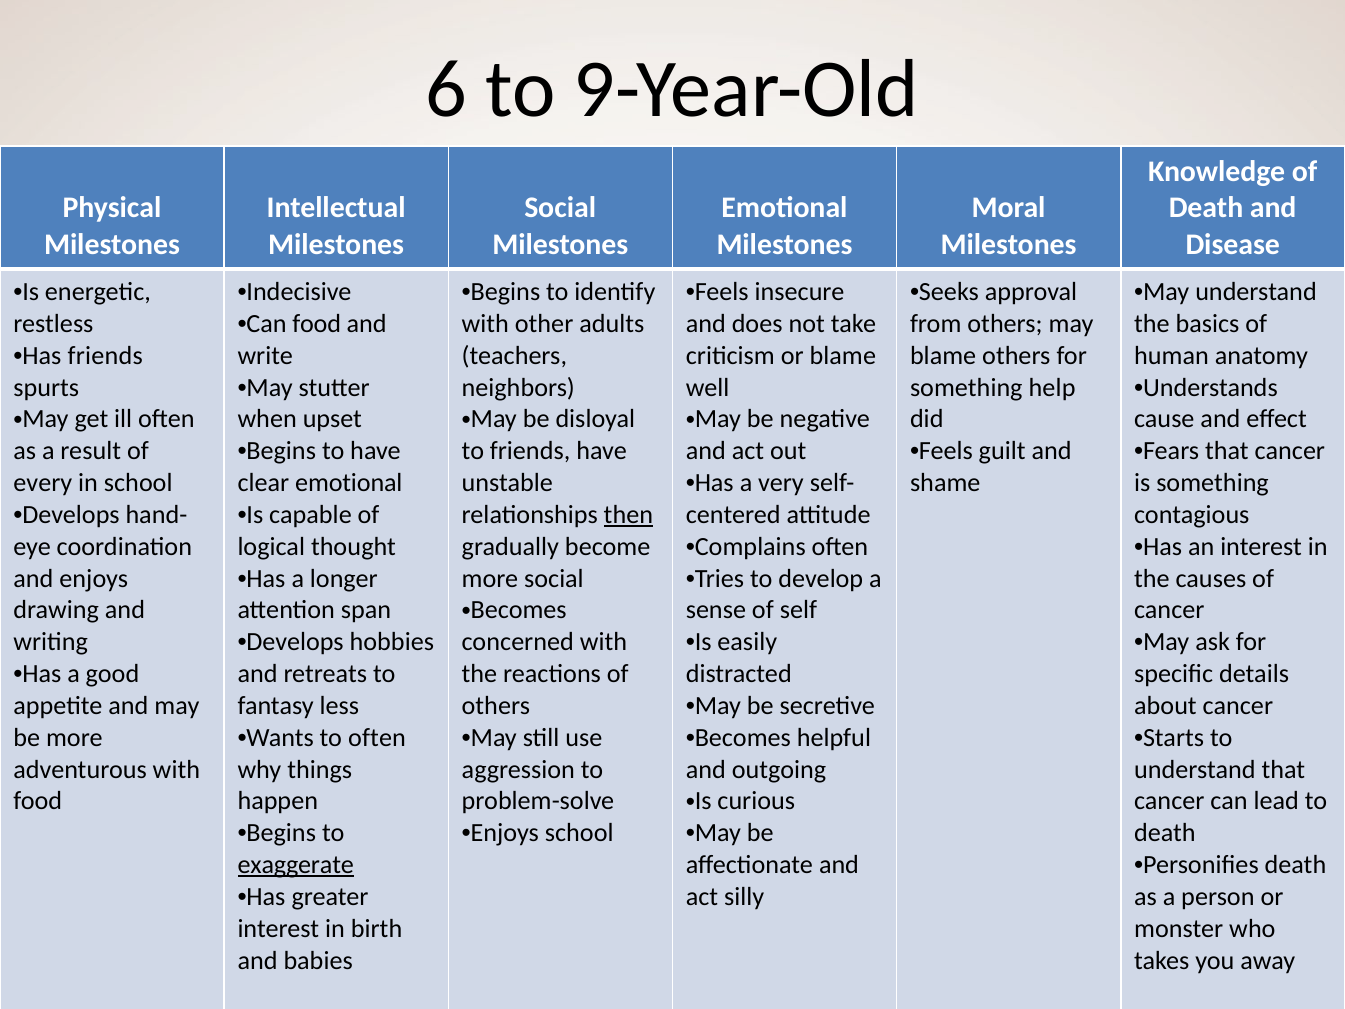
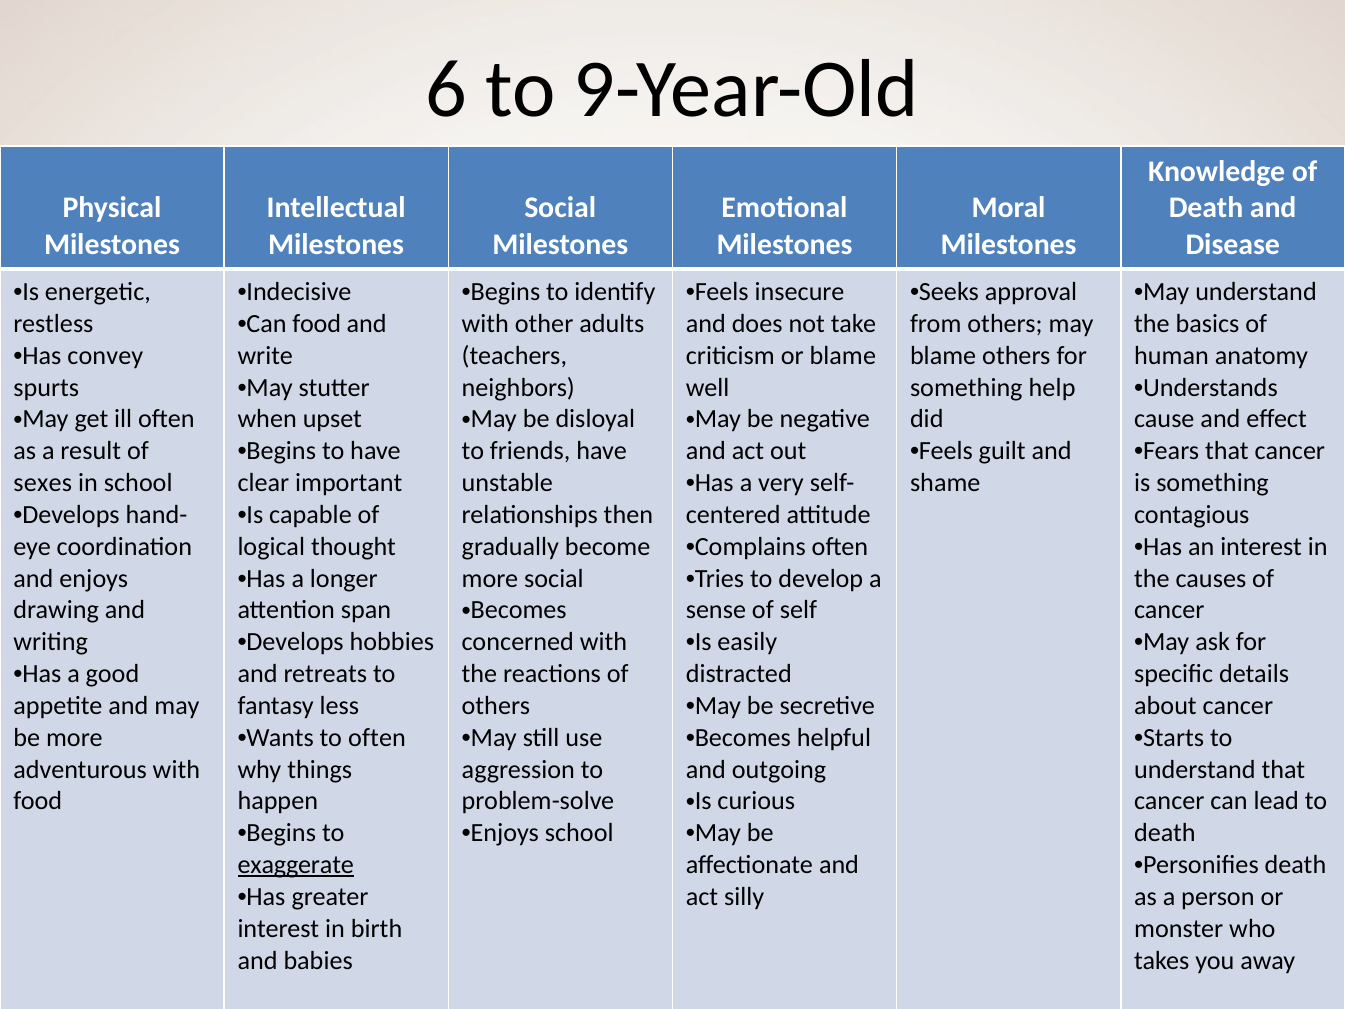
Has friends: friends -> convey (105, 356)
every: every -> sexes (43, 483)
clear emotional: emotional -> important (349, 483)
then underline: present -> none (628, 515)
